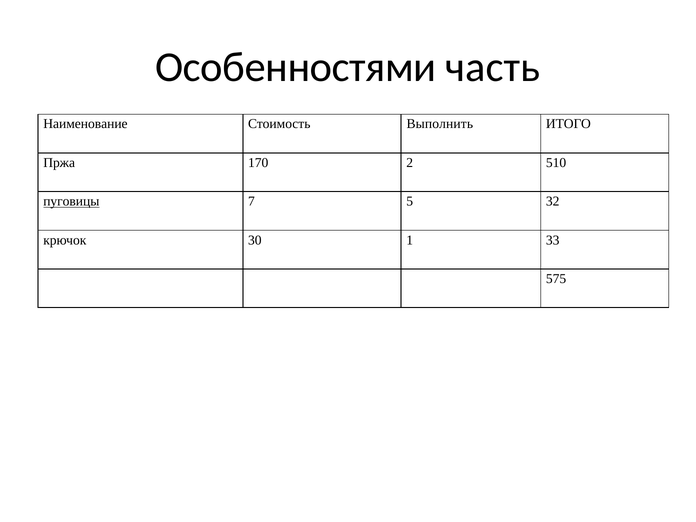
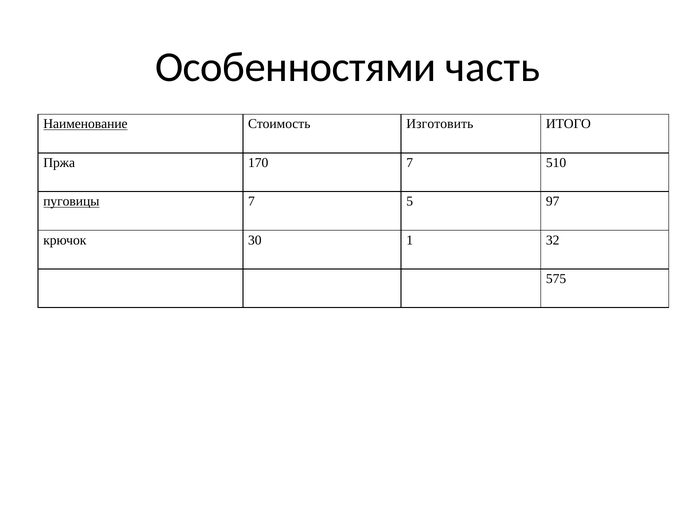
Наименование underline: none -> present (85, 124)
Выполнить: Выполнить -> Изготовить (440, 124)
170 2: 2 -> 7 (410, 163)
32: 32 -> 97 (553, 201)
33: 33 -> 32 (553, 240)
